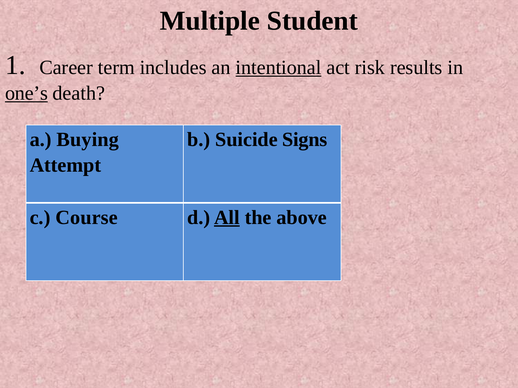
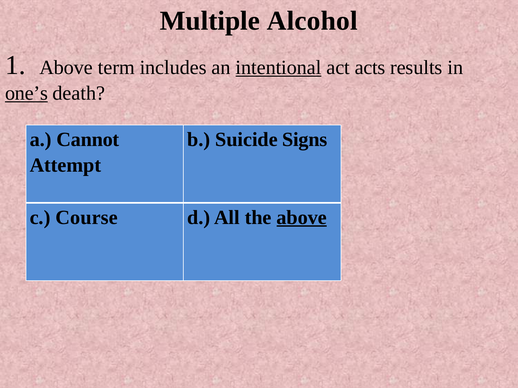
Student: Student -> Alcohol (312, 21)
1 Career: Career -> Above (66, 68)
risk: risk -> acts (370, 68)
Buying: Buying -> Cannot (88, 140)
All underline: present -> none (227, 218)
above underline: none -> present (302, 218)
